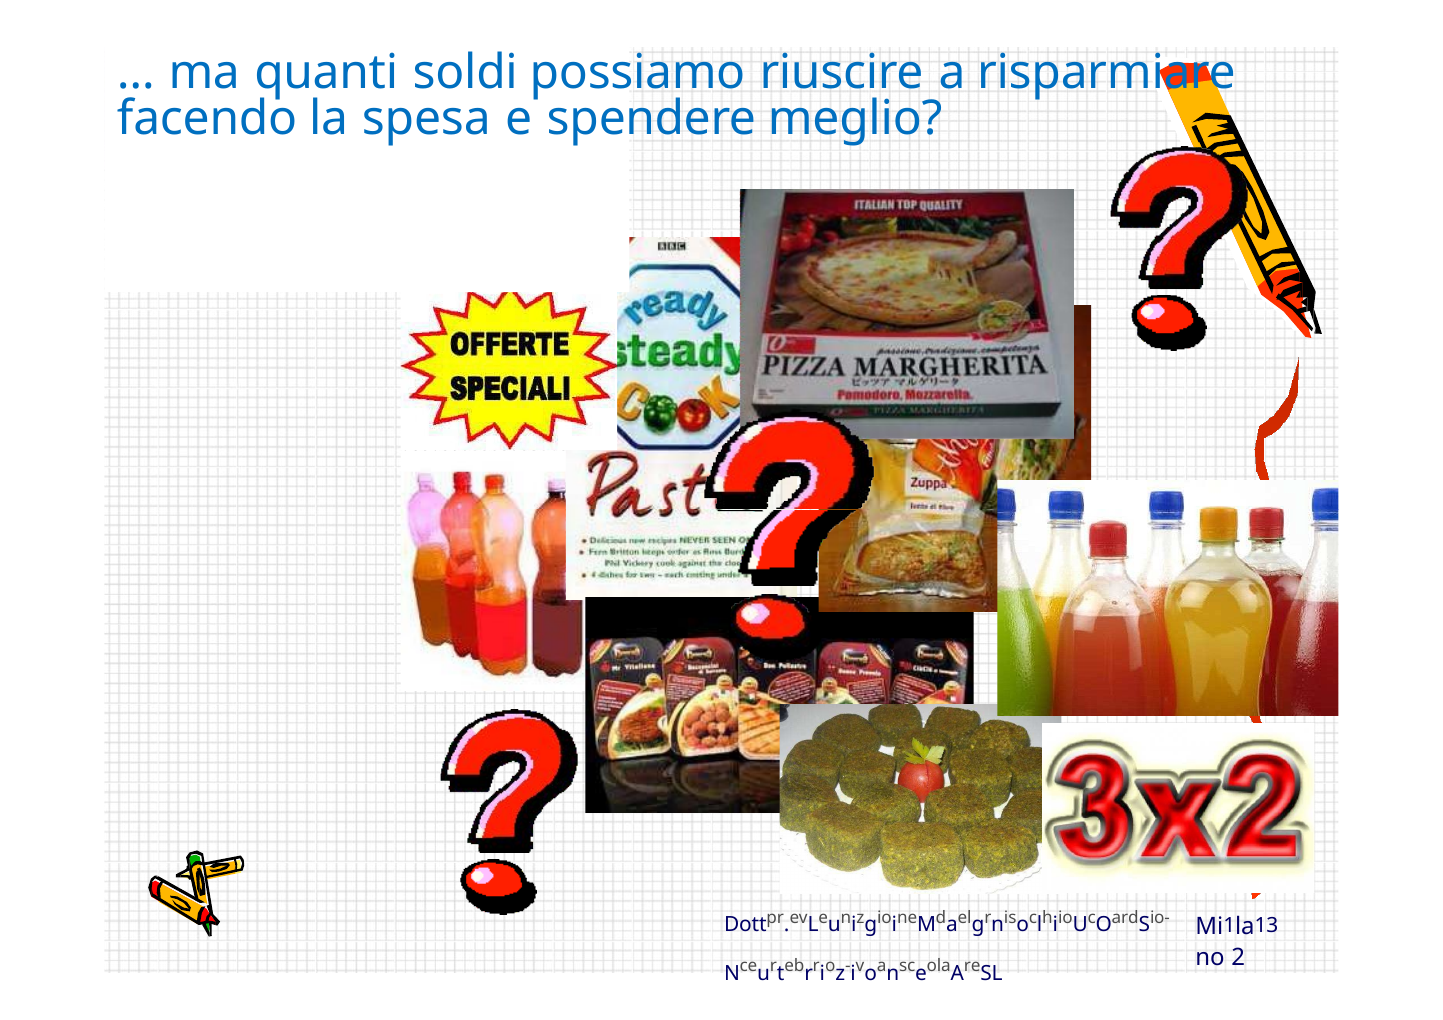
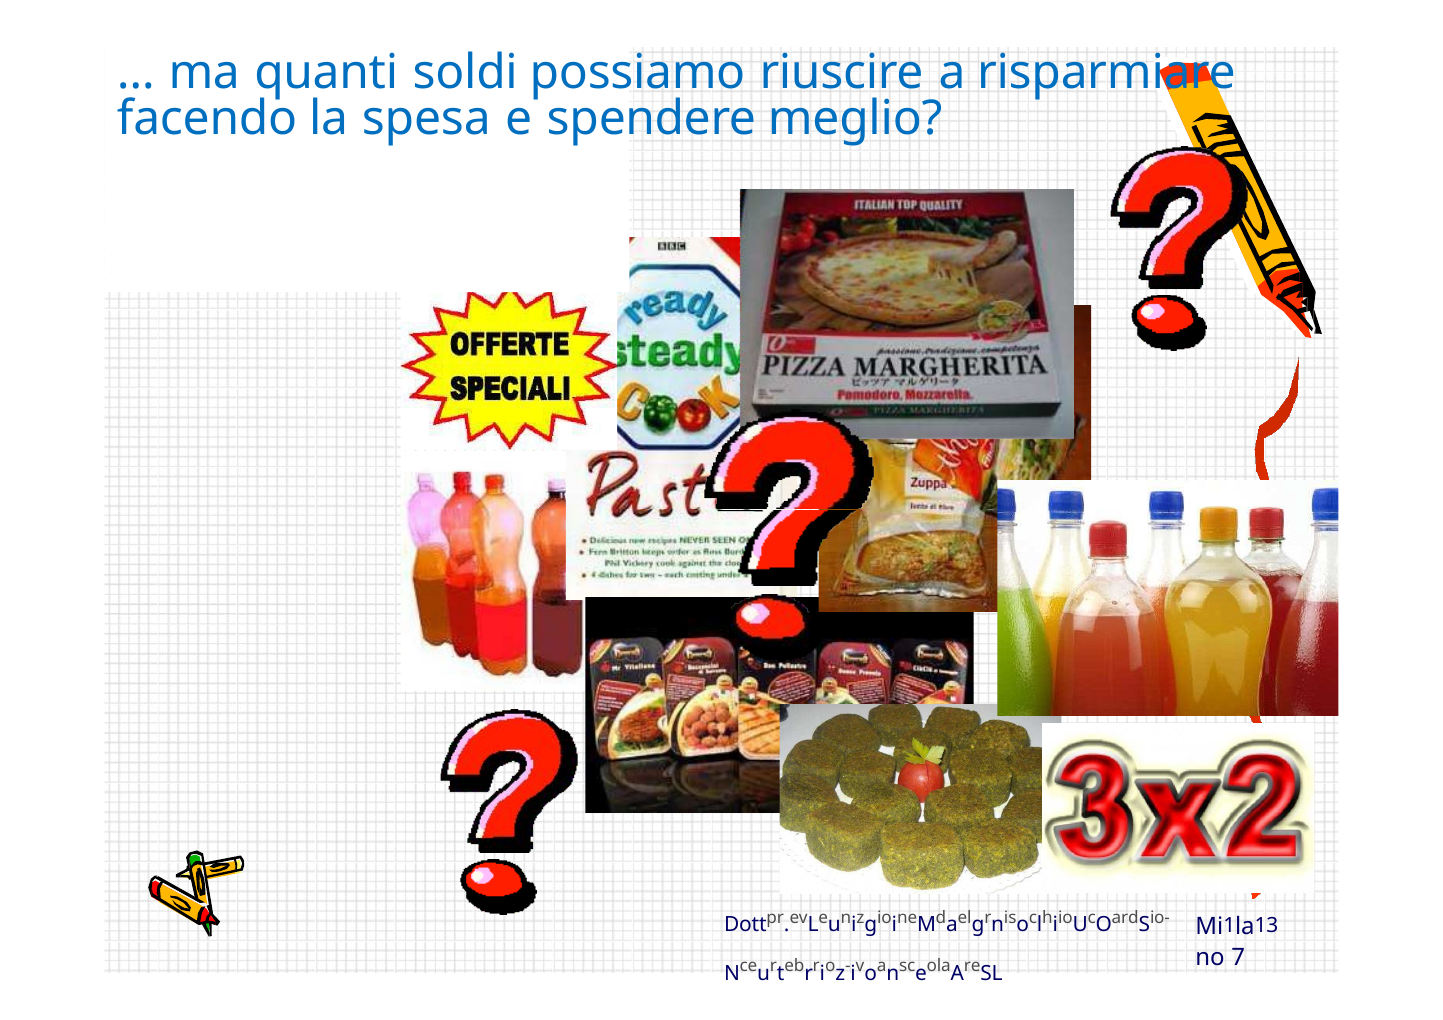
2: 2 -> 7 (1238, 957)
